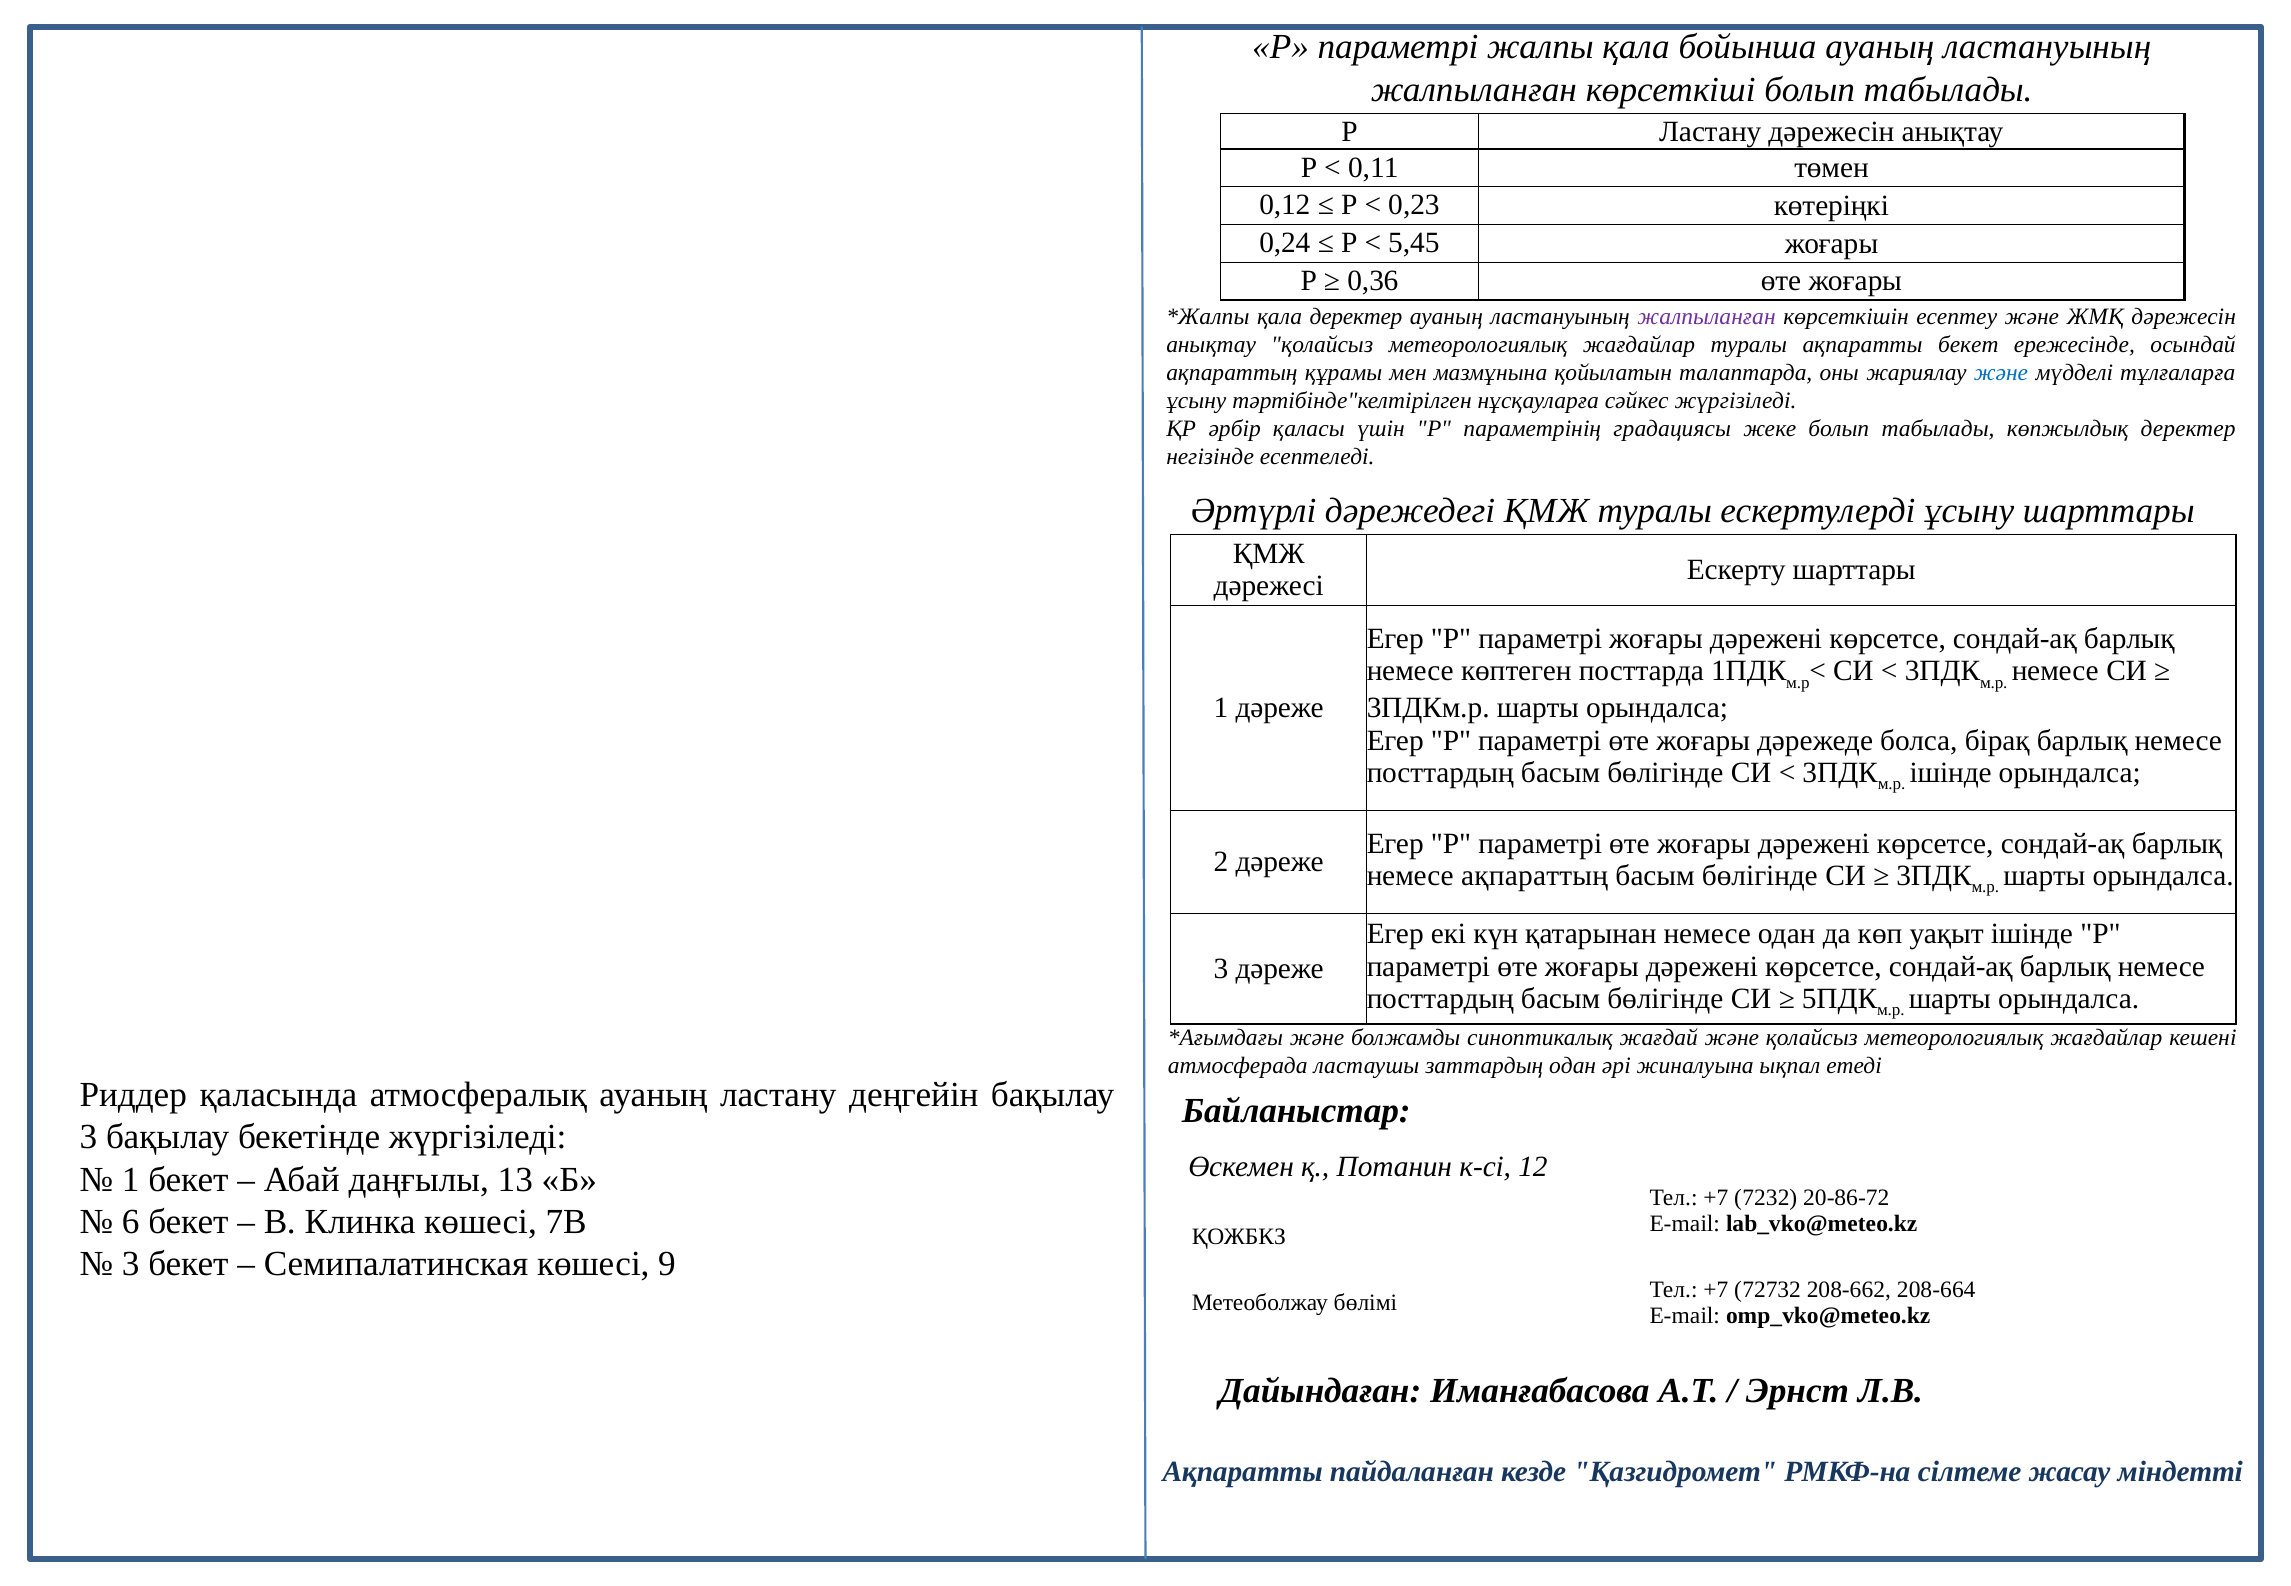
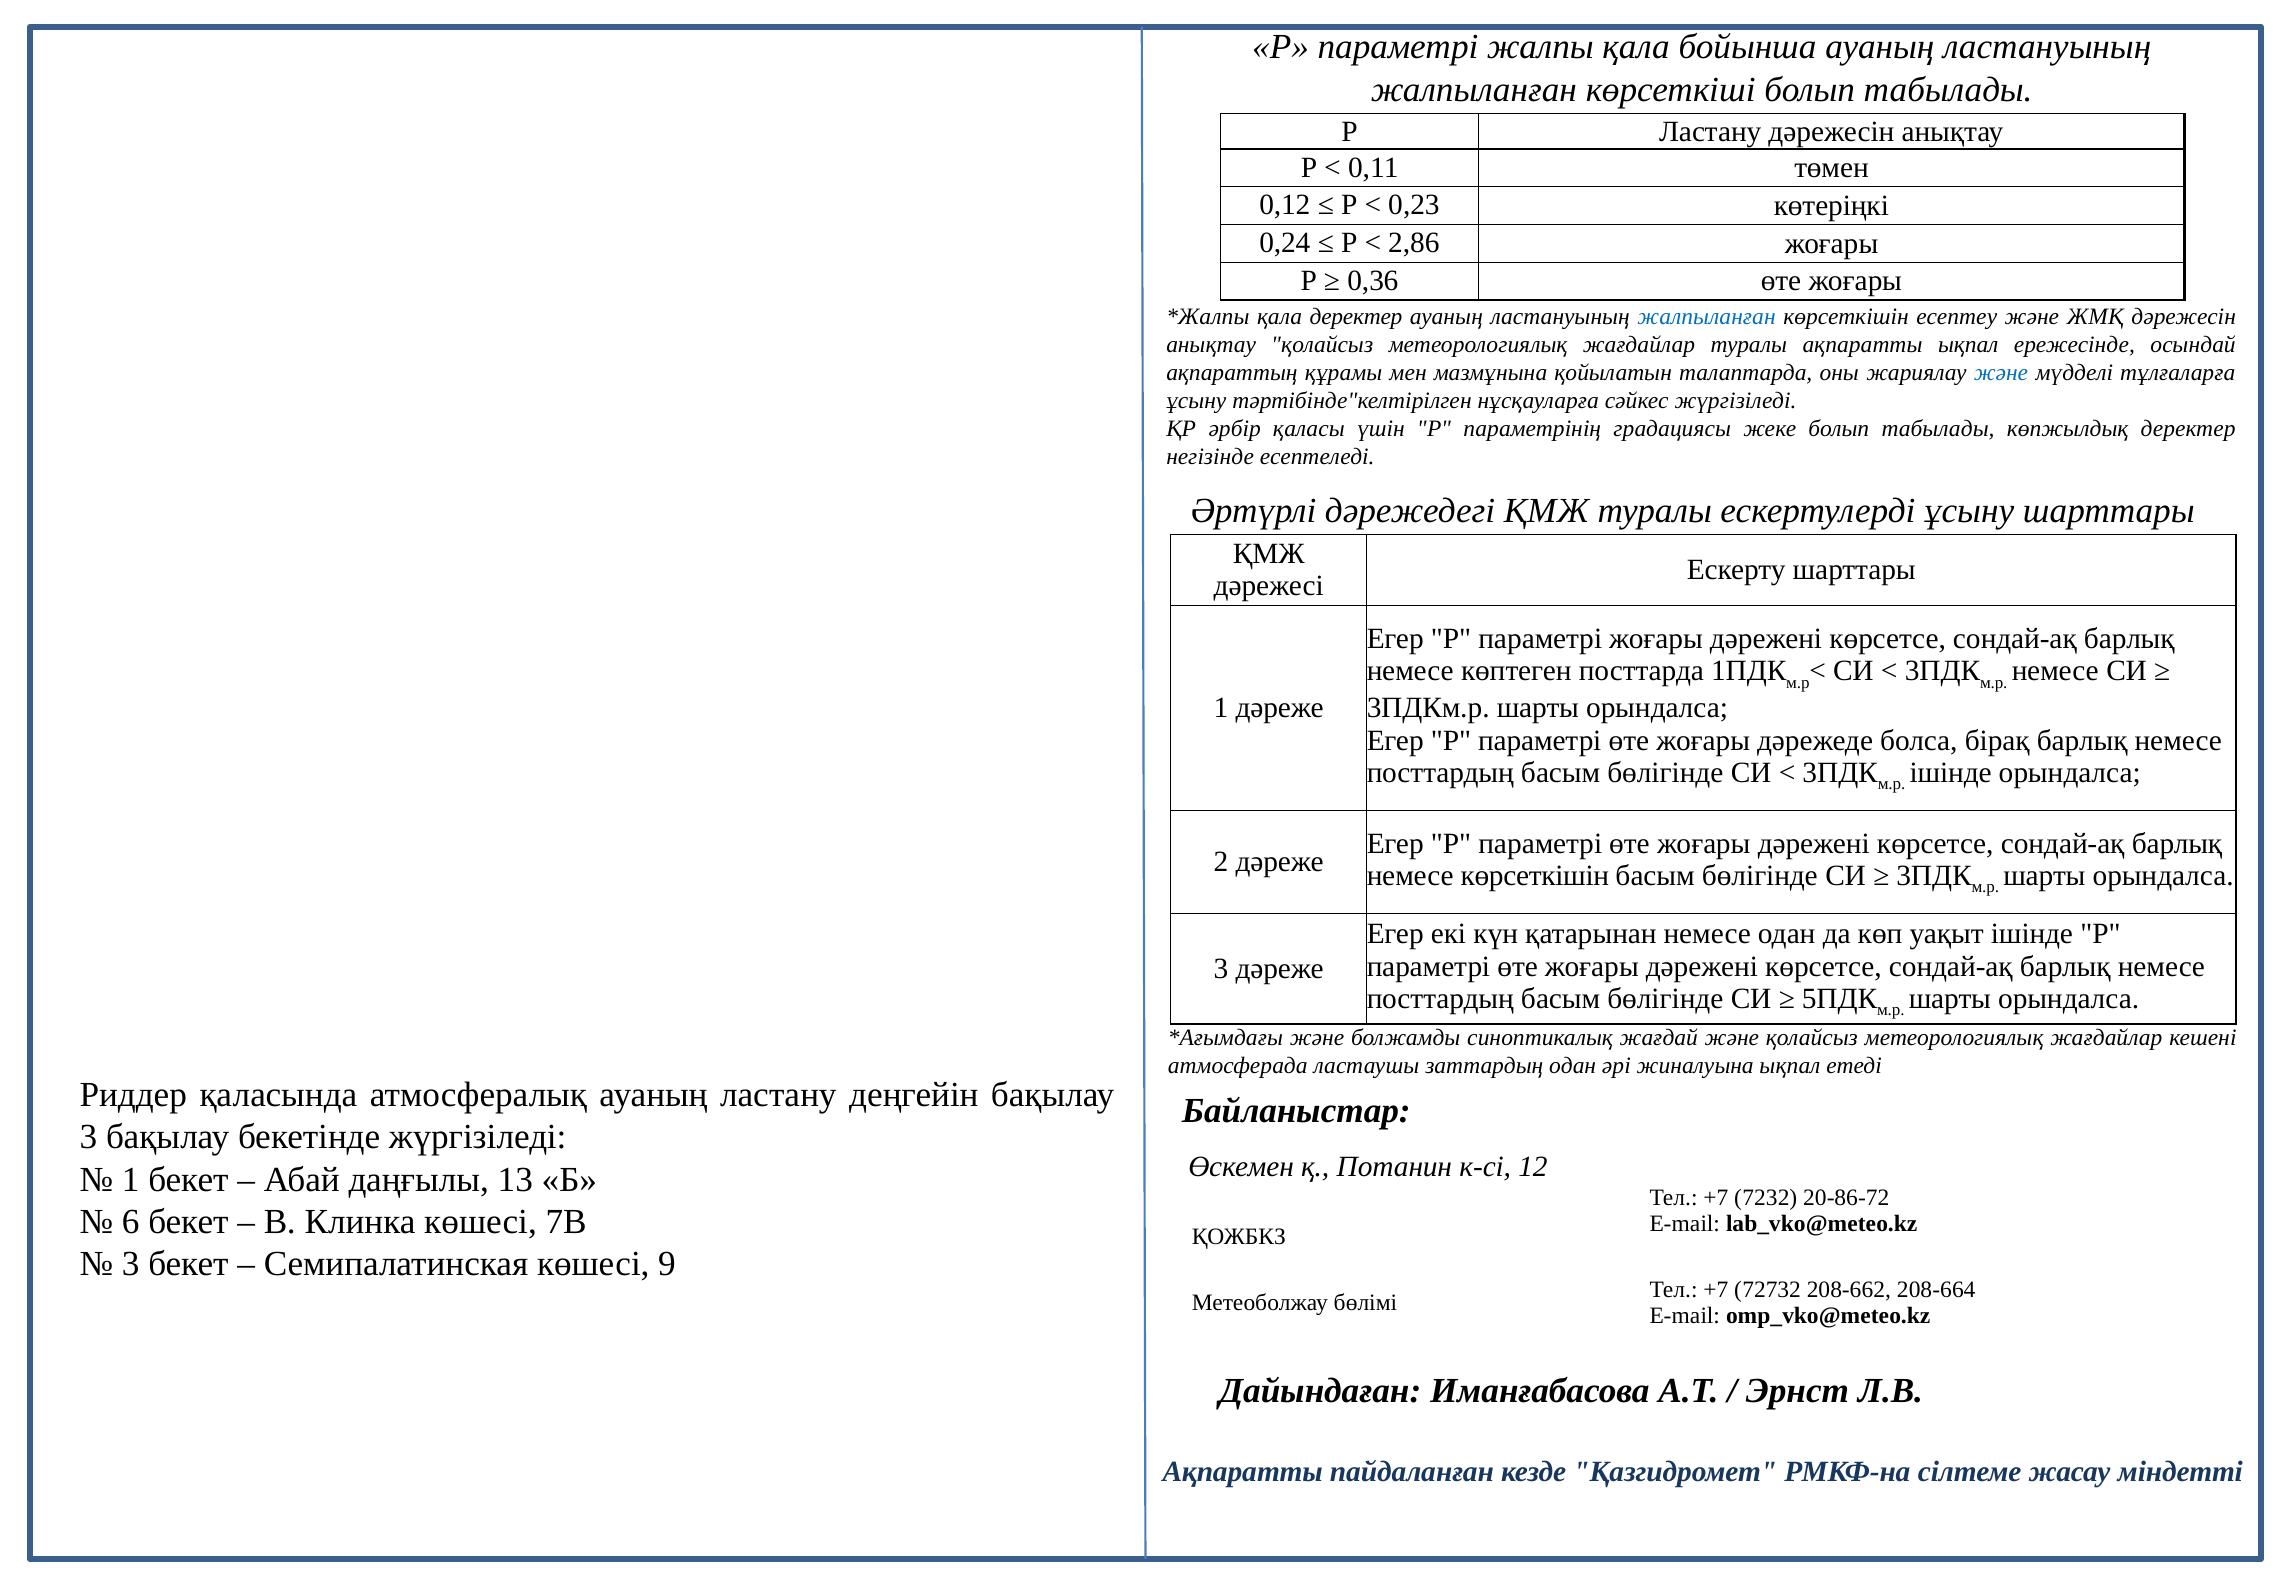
5,45: 5,45 -> 2,86 (1414, 243)
жалпыланған colour: purple -> blue (1707, 316)
ақпаратты бекет: бекет -> ықпал (1968, 344)
немесе ақпараттың: ақпараттың -> көрсеткішін (1535, 876)
